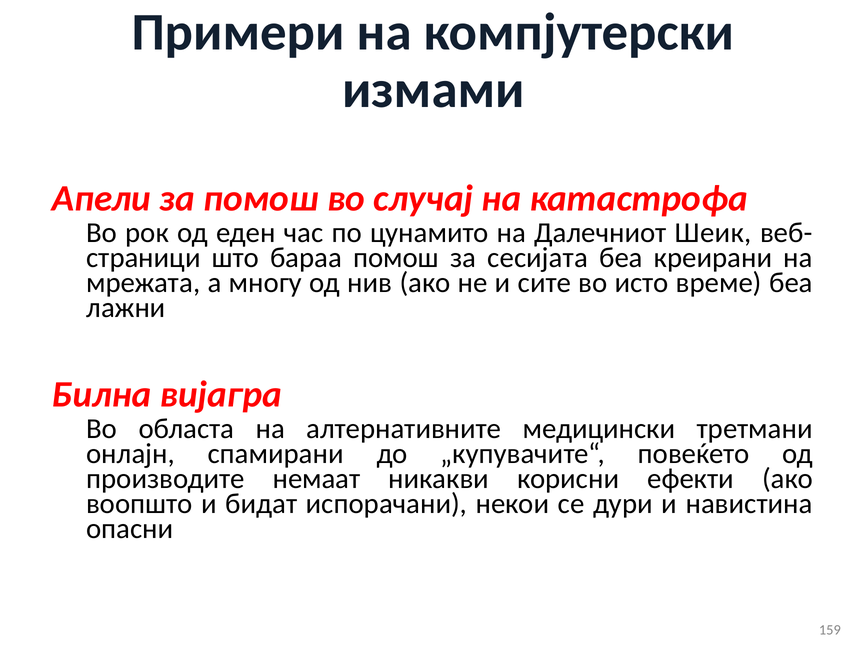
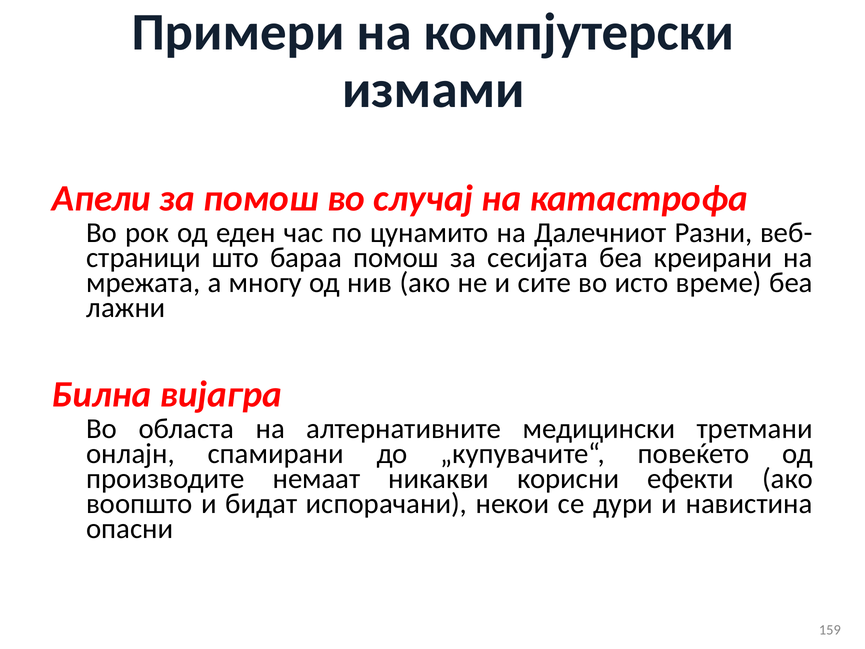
Шеик: Шеик -> Разни (713, 233)
